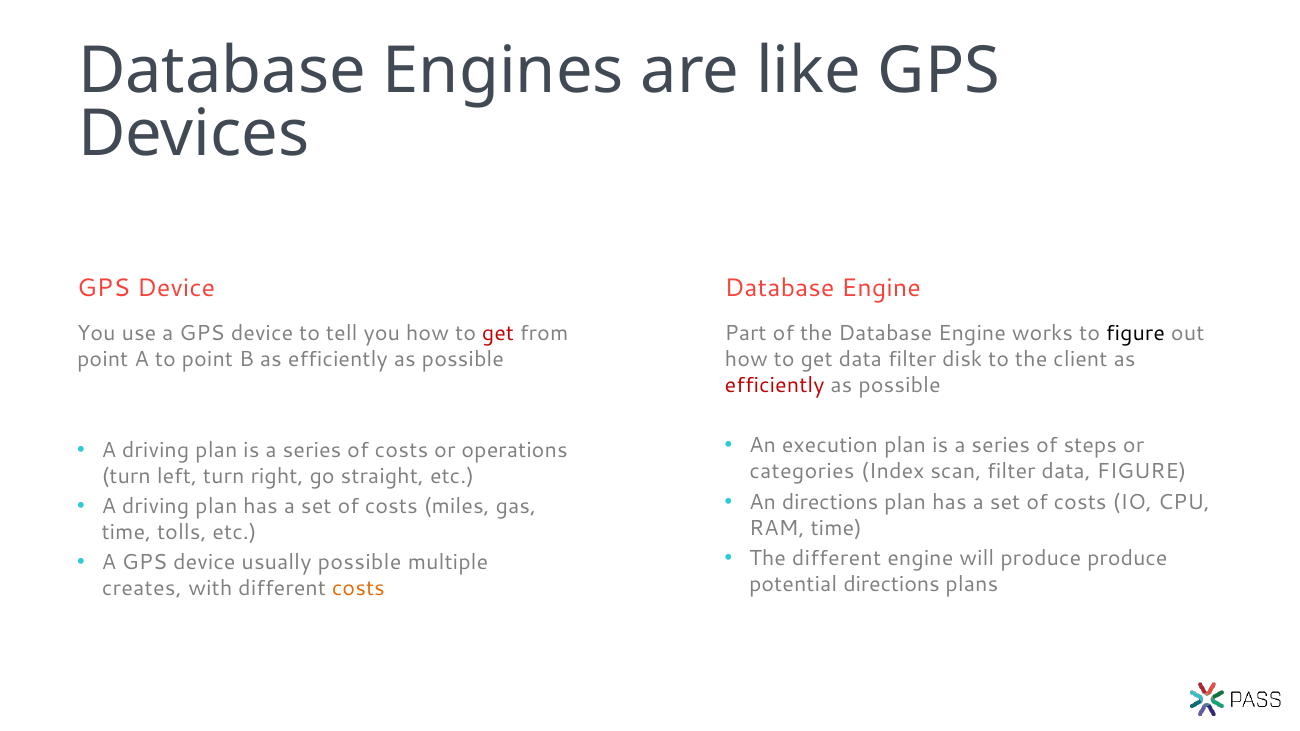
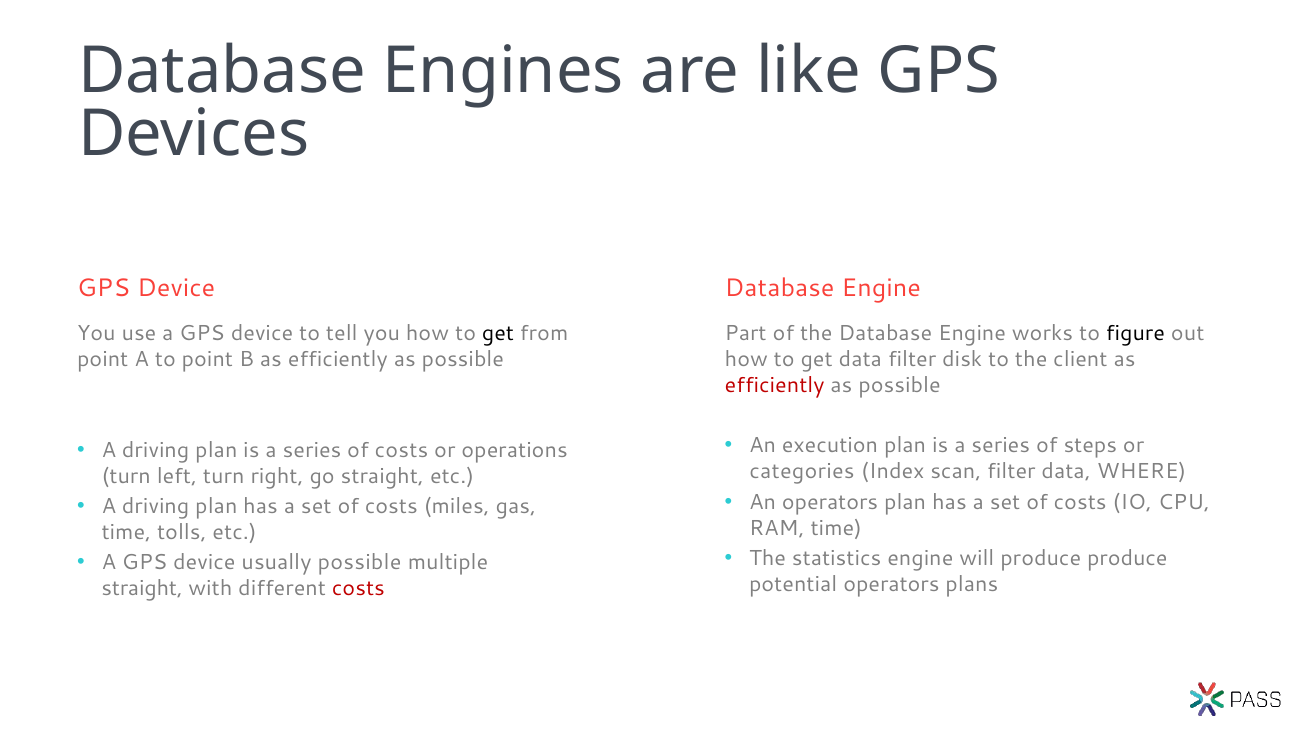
get colour: red -> black (498, 333)
data FIGURE: FIGURE -> WHERE (1142, 472)
An directions: directions -> operators (830, 502)
The different: different -> statistics (837, 559)
potential directions: directions -> operators (891, 585)
creates: creates -> straight (142, 589)
costs colour: orange -> red (358, 589)
